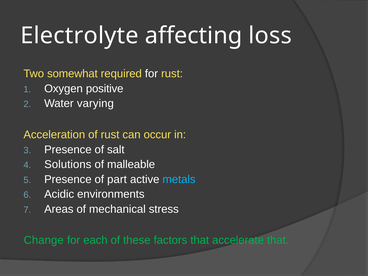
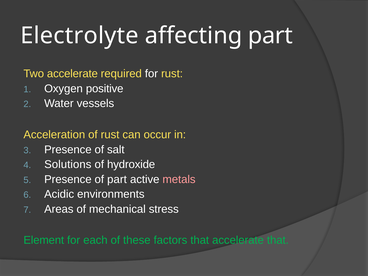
affecting loss: loss -> part (270, 36)
Two somewhat: somewhat -> accelerate (72, 74)
varying: varying -> vessels (95, 104)
malleable: malleable -> hydroxide (131, 164)
metals colour: light blue -> pink (179, 179)
Change: Change -> Element (44, 240)
